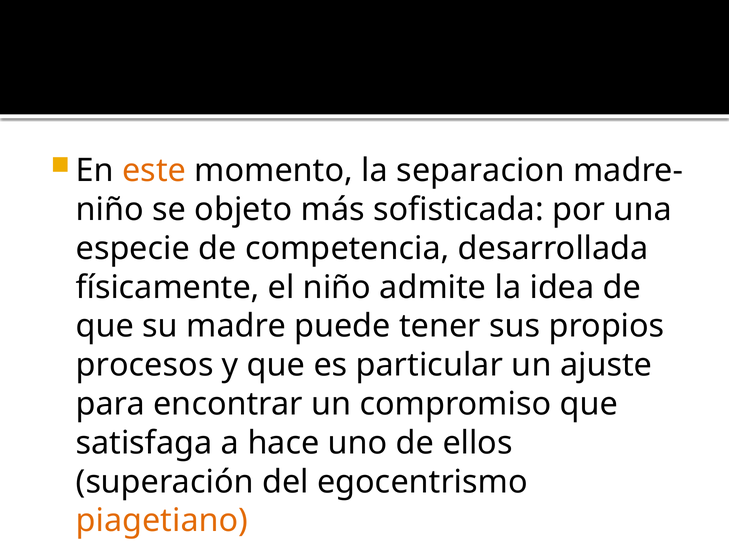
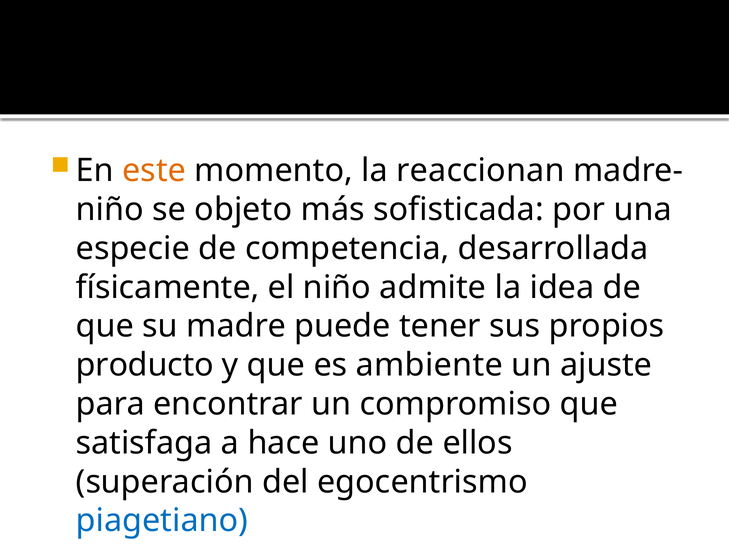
separacion: separacion -> reaccionan (480, 171)
procesos: procesos -> producto (145, 365)
particular: particular -> ambiente (429, 365)
piagetiano colour: orange -> blue (162, 521)
